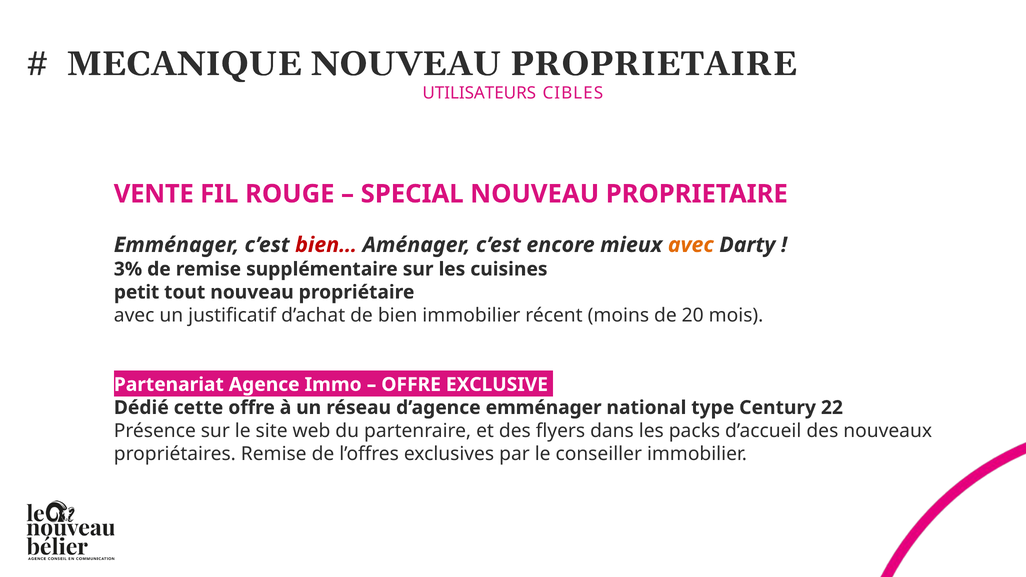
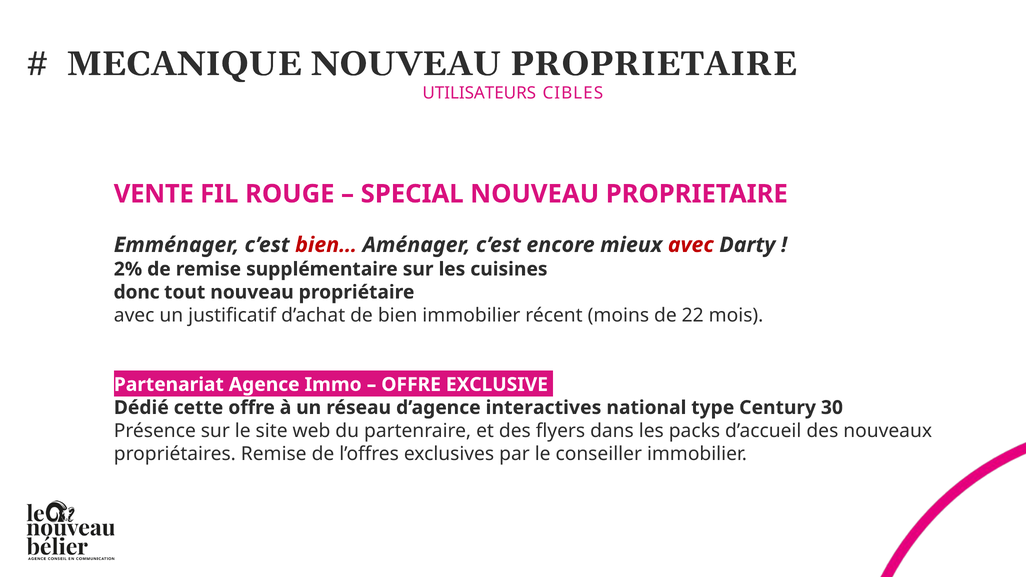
avec colour: orange -> red (691, 245)
3%: 3% -> 2% (128, 269)
petit: petit -> donc (137, 292)
20: 20 -> 22 (693, 315)
d’agence emménager: emménager -> interactives (544, 408)
22: 22 -> 30 (832, 408)
